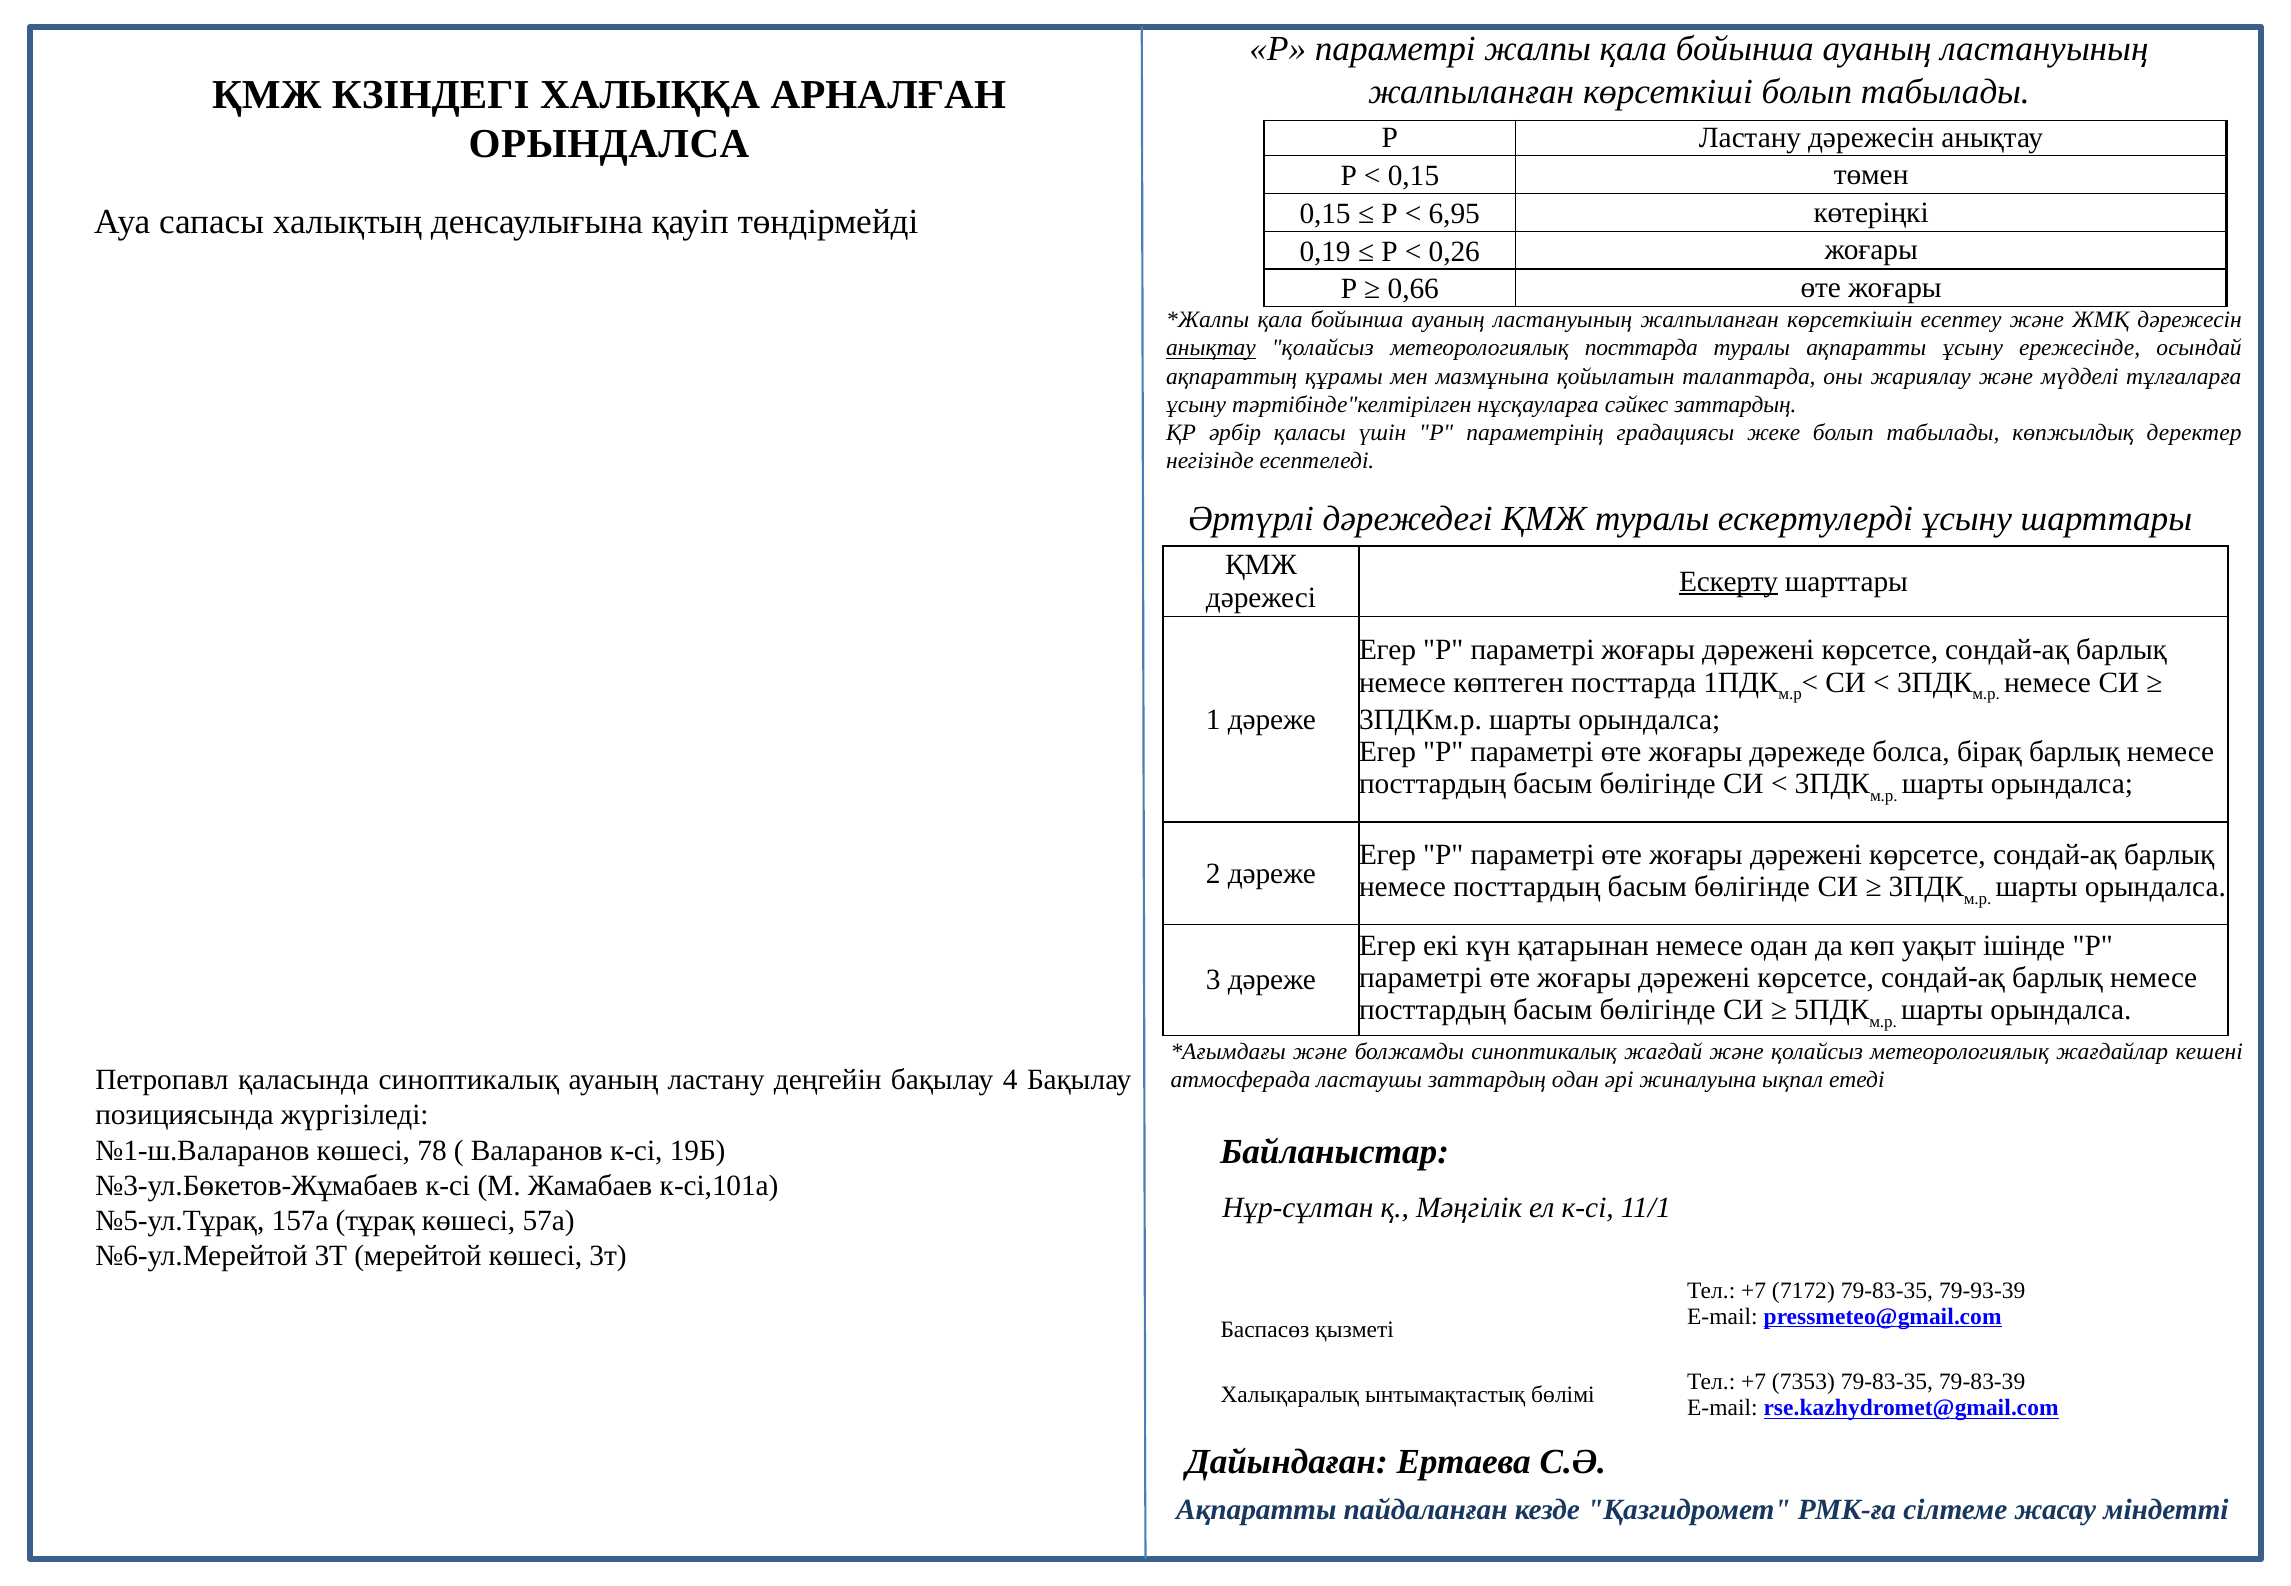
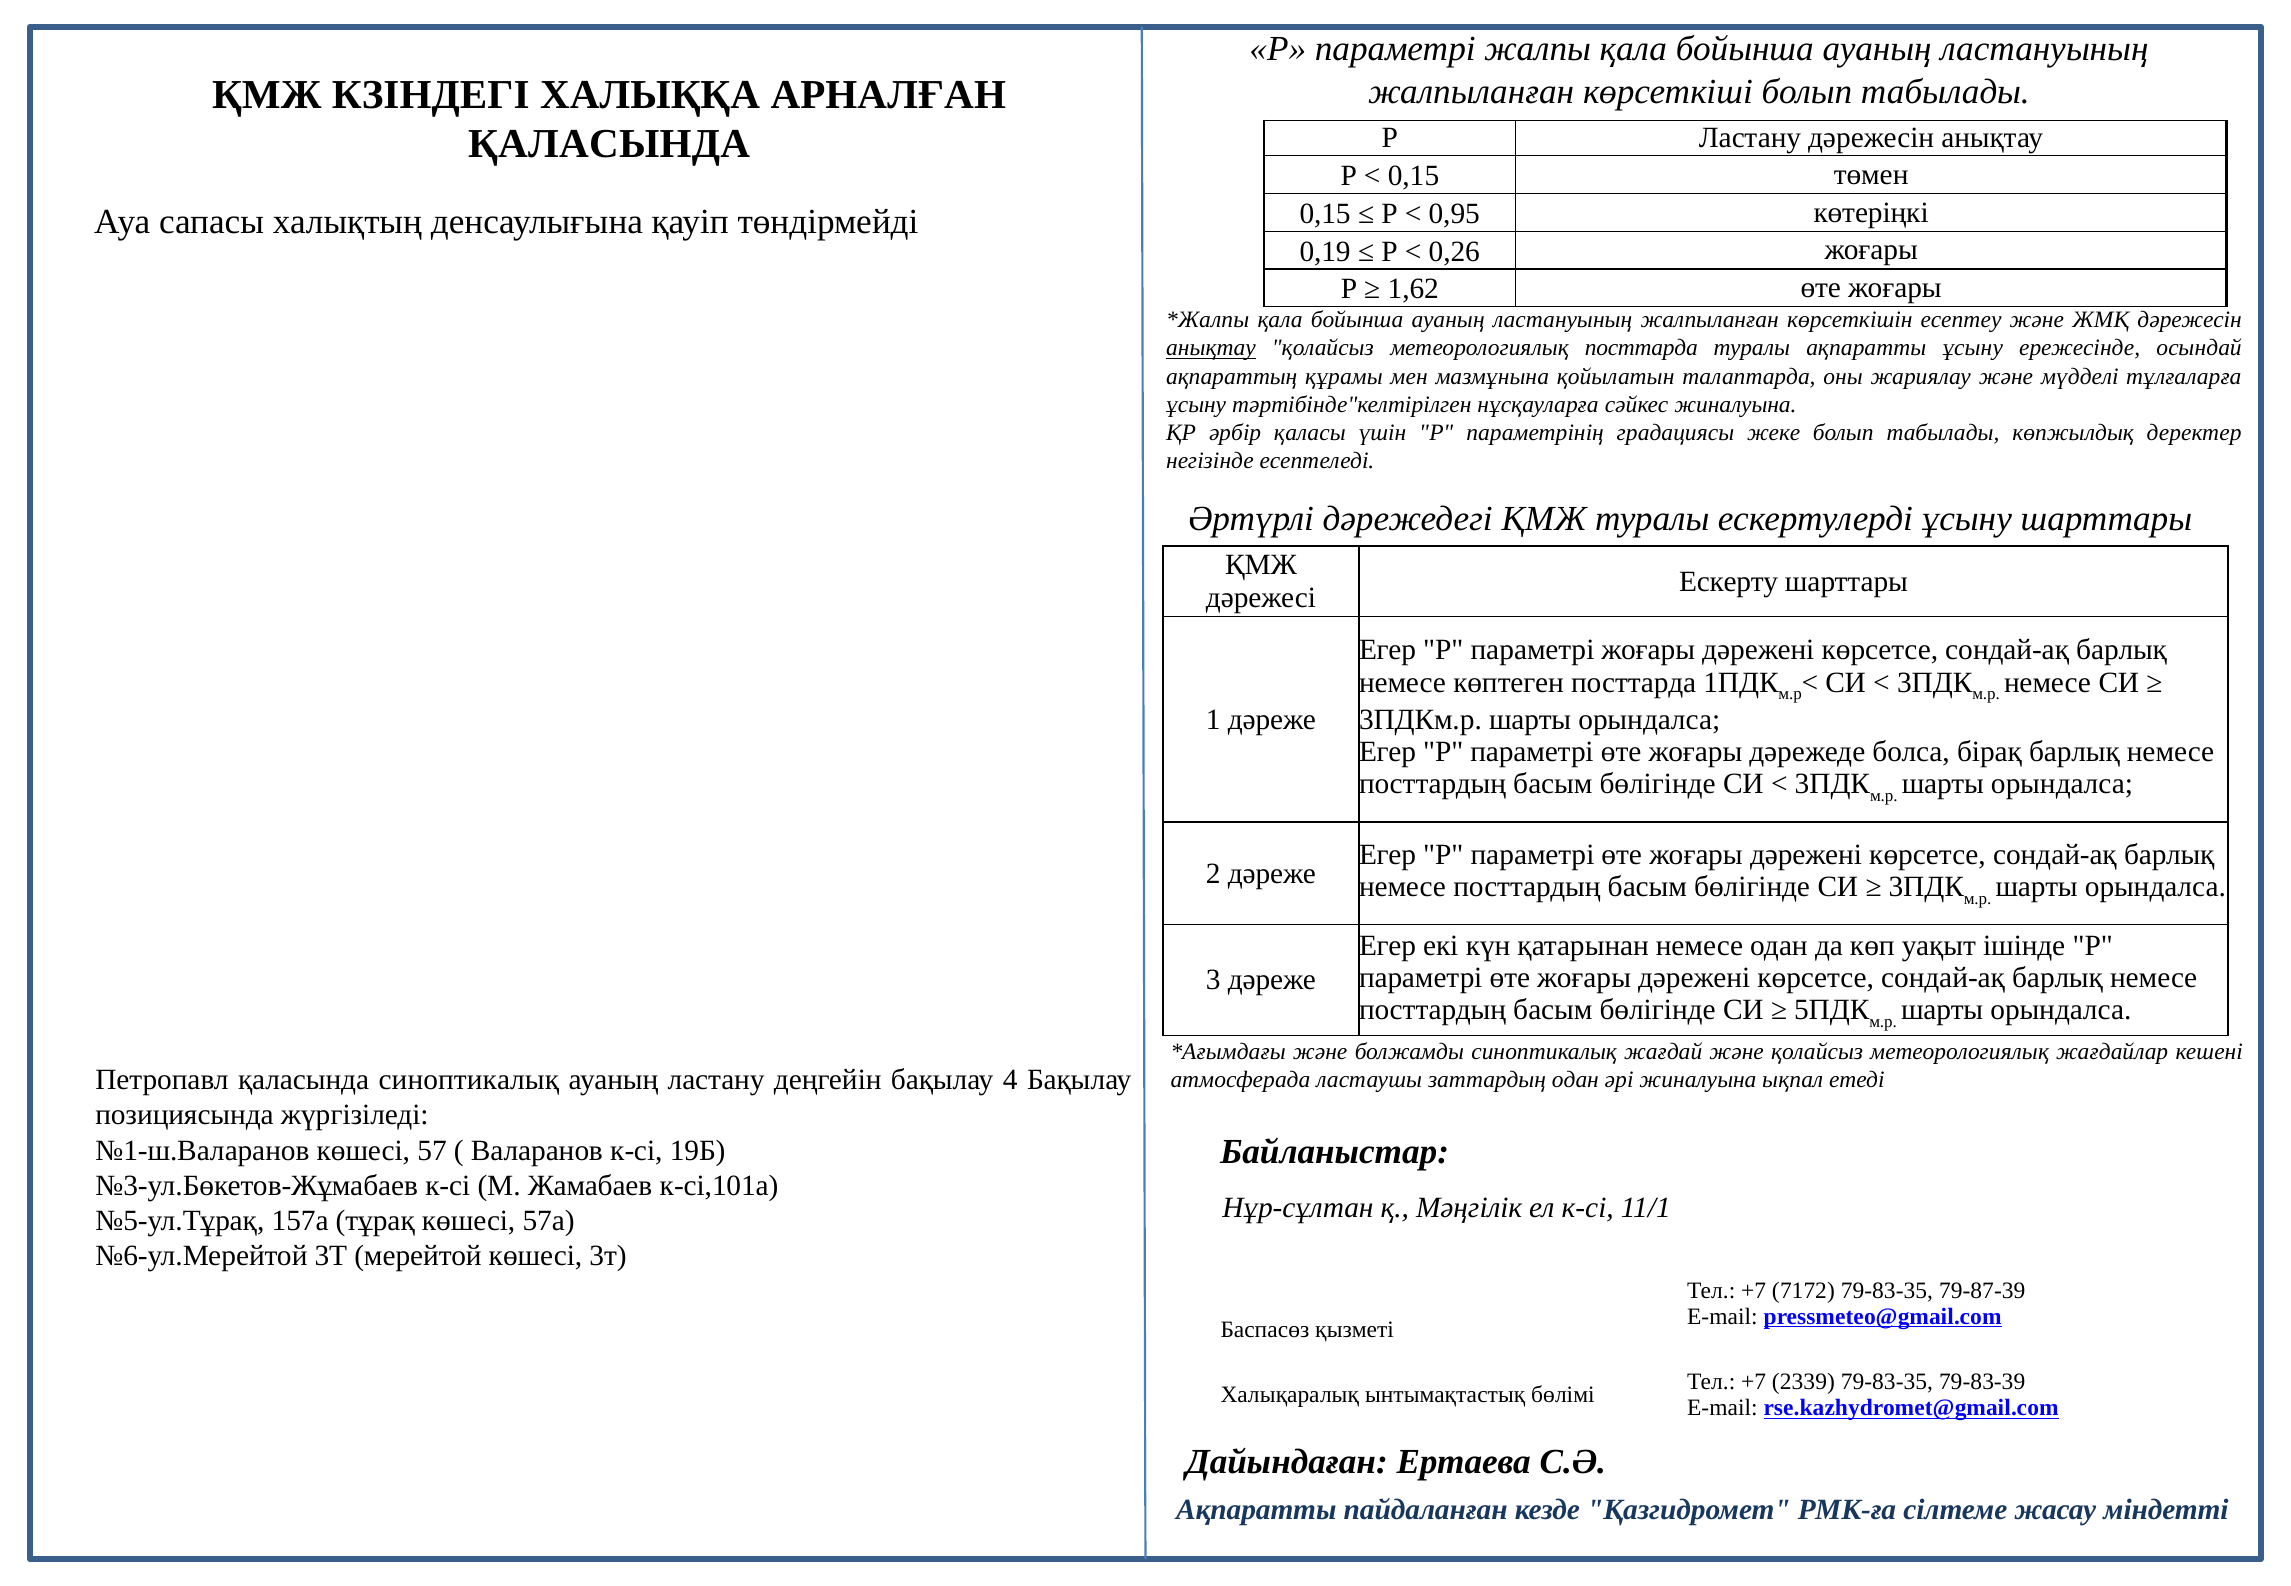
ОРЫНДАЛСА: ОРЫНДАЛСА -> ҚАЛАСЫНДА (609, 144)
6,95: 6,95 -> 0,95 (1454, 214)
0,66: 0,66 -> 1,62 (1413, 289)
сәйкес заттардың: заттардың -> жиналуына (1735, 404)
Ескерту underline: present -> none (1729, 582)
78: 78 -> 57 (432, 1150)
79-93-39: 79-93-39 -> 79-87-39 (1982, 1290)
7353: 7353 -> 2339 (1803, 1382)
